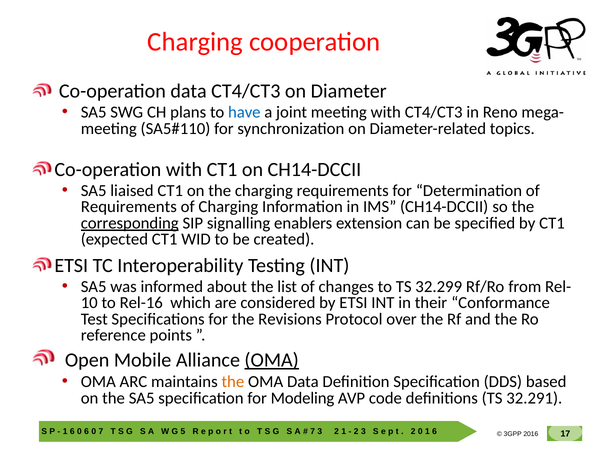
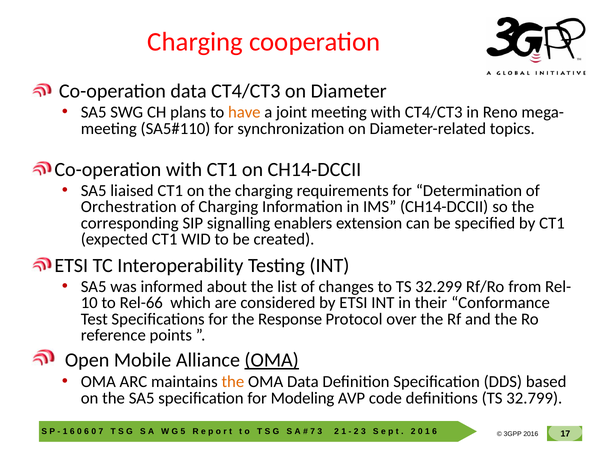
have colour: blue -> orange (244, 112)
Requirements: Requirements -> Orchestration (129, 207)
corresponding underline: present -> none (130, 223)
Rel-16: Rel-16 -> Rel-66 (141, 302)
Revisions: Revisions -> Response (290, 319)
32.291: 32.291 -> 32.799 (534, 397)
